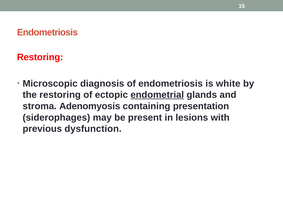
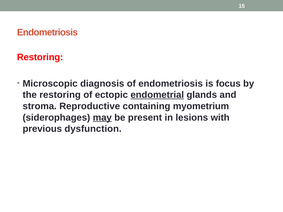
white: white -> focus (228, 84)
Adenomyosis: Adenomyosis -> Reproductive (90, 106)
presentation: presentation -> myometrium (201, 106)
may underline: none -> present (102, 118)
